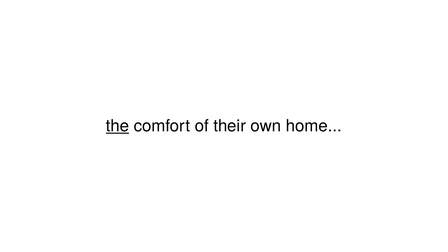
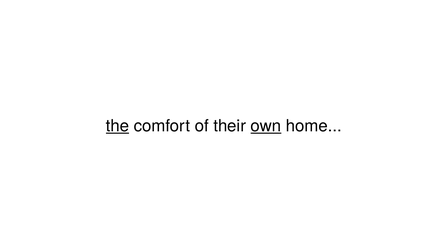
own underline: none -> present (266, 126)
